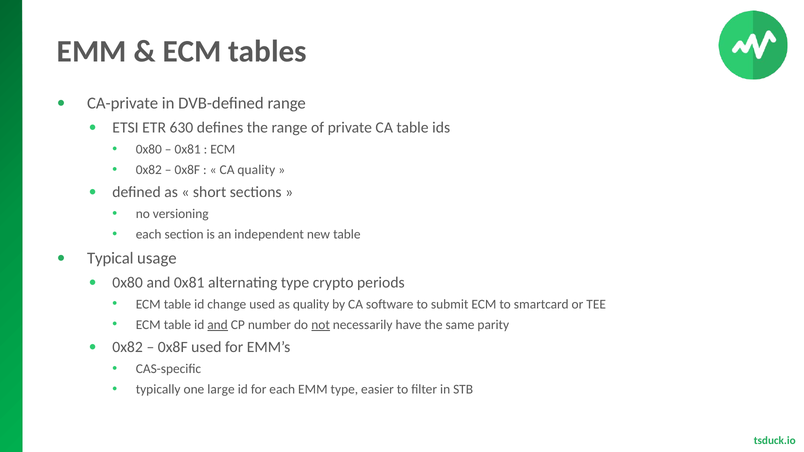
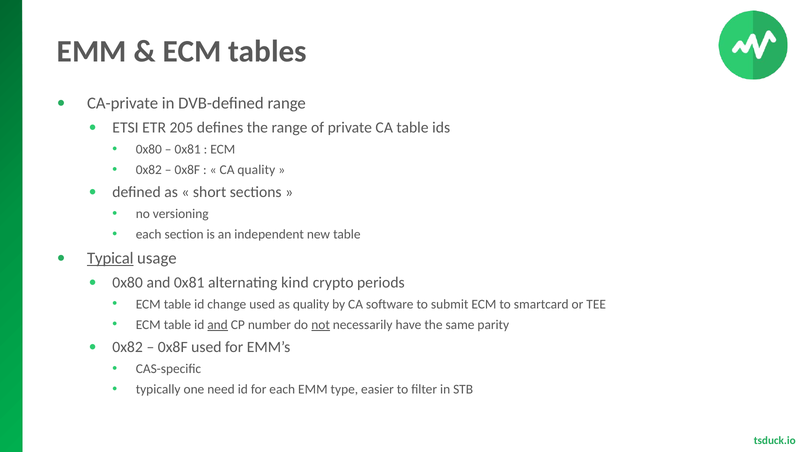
630: 630 -> 205 (181, 128)
Typical underline: none -> present (110, 258)
alternating type: type -> kind (295, 283)
large: large -> need (221, 390)
